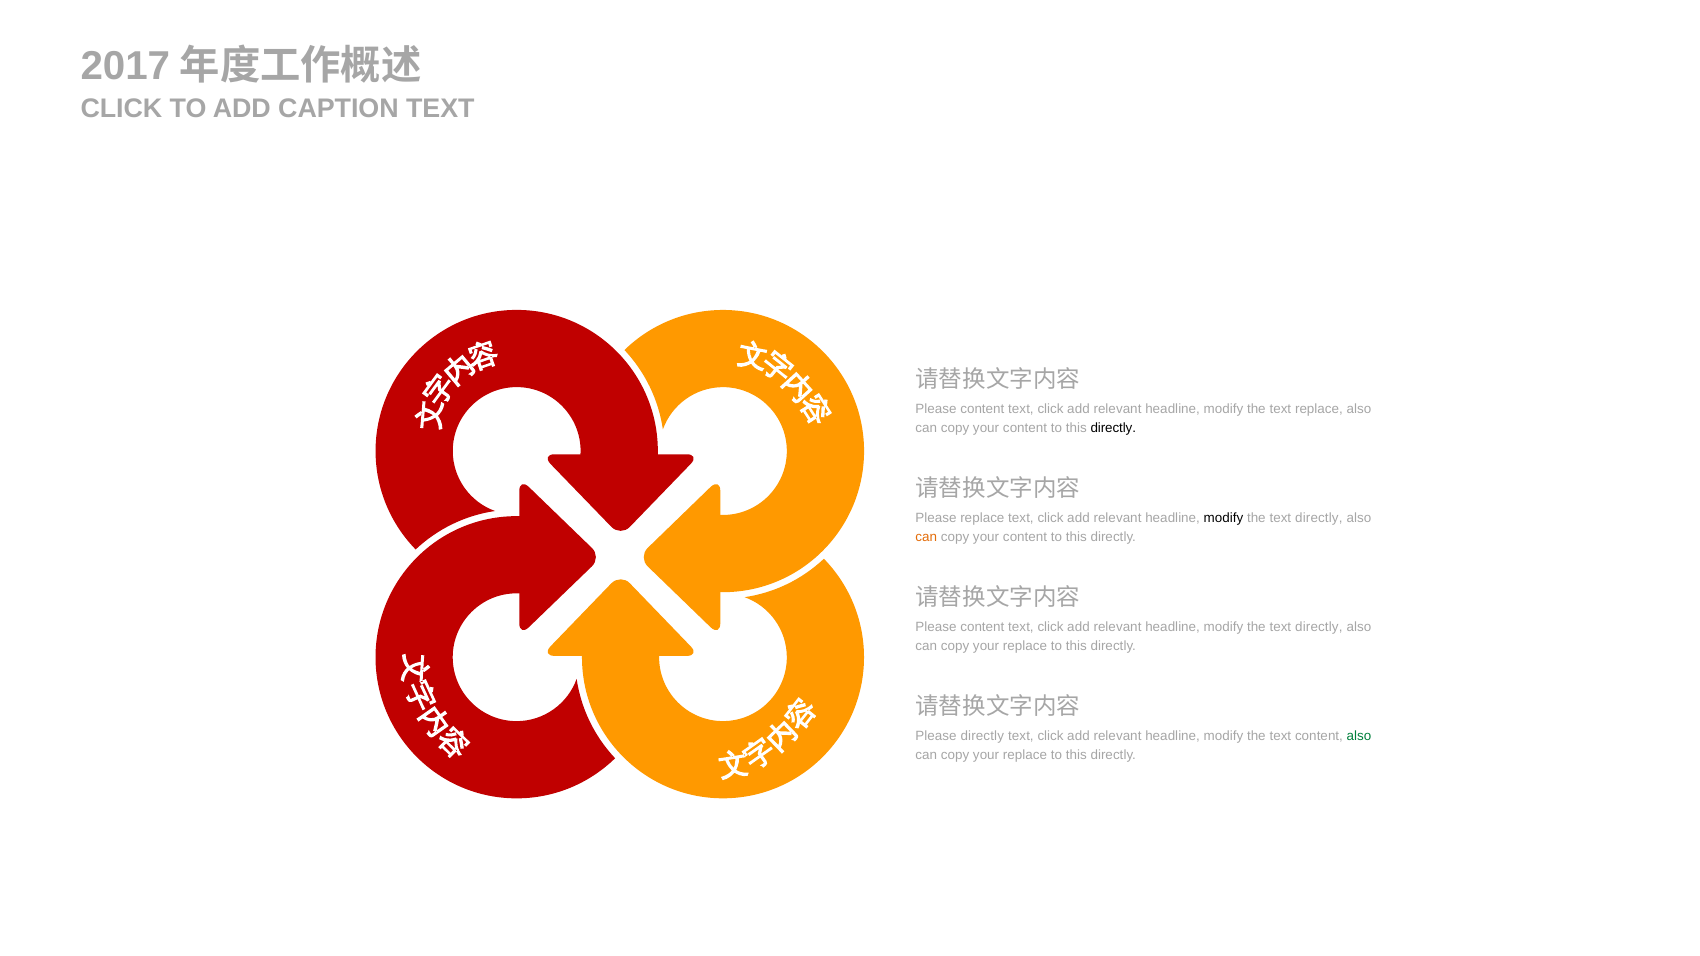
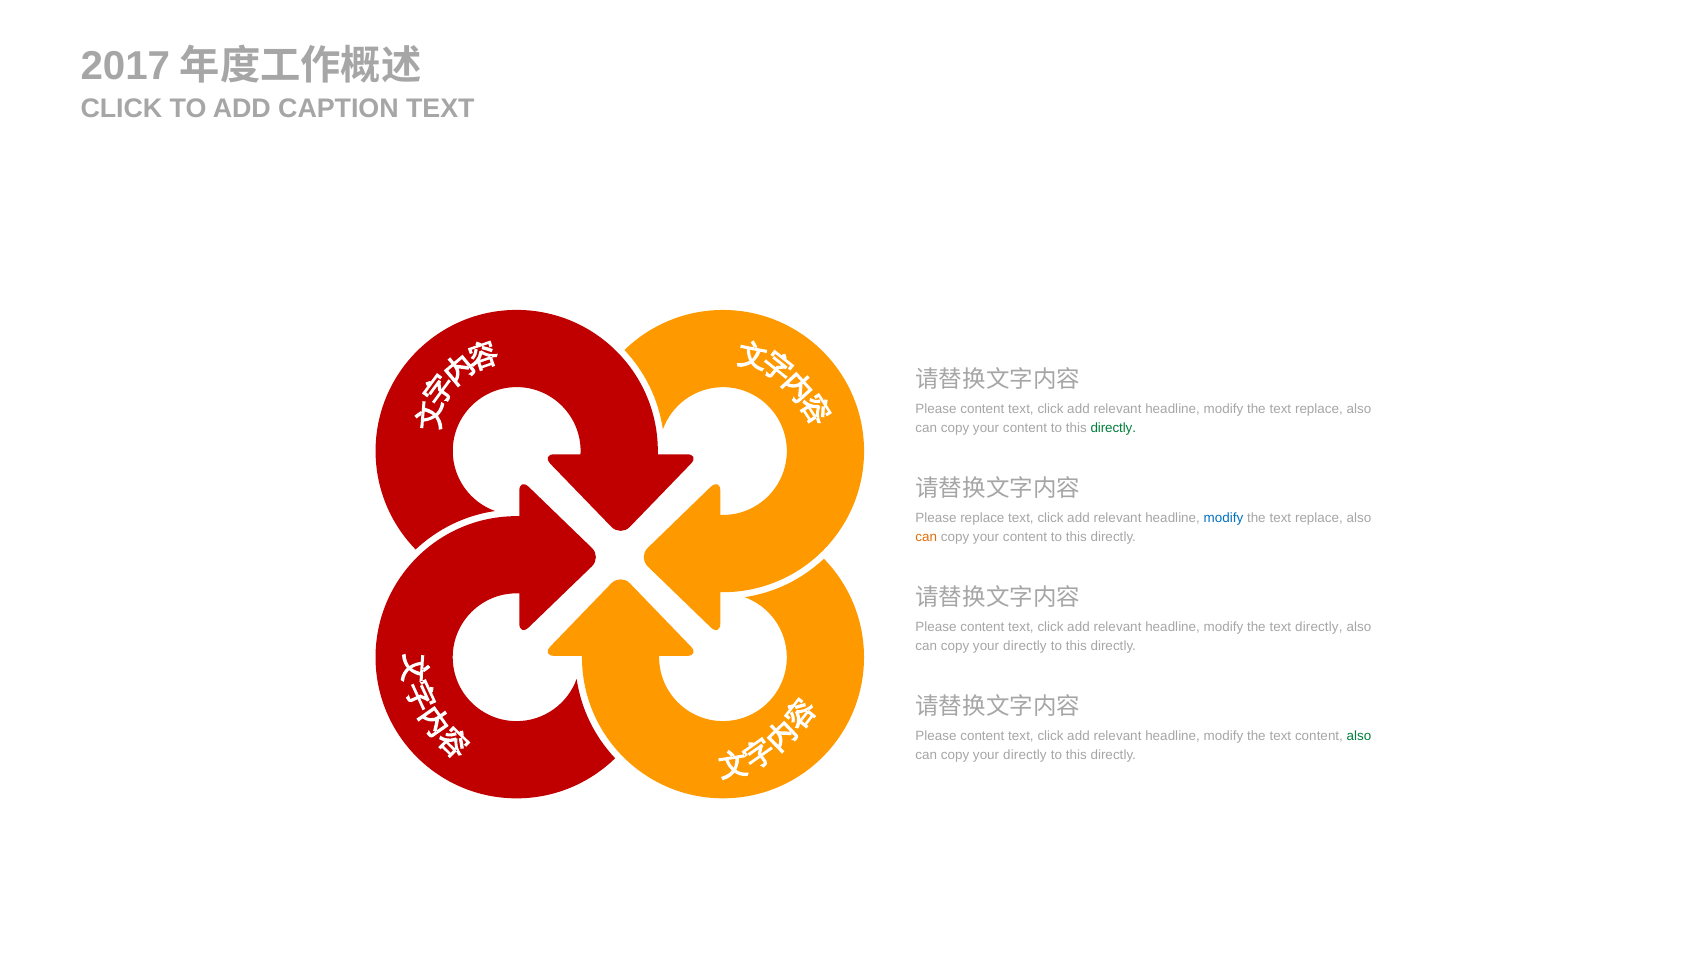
directly colour: black -> green (1113, 428)
modify colour: black -> blue (1223, 518)
directly: directly -> replace (1319, 518)
replace: replace -> directly (1025, 646)
directly: directly -> content (982, 736)
replace: replace -> directly (1025, 755)
